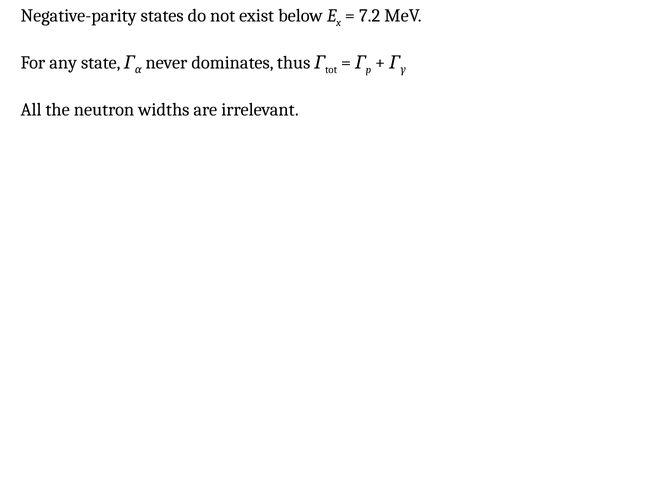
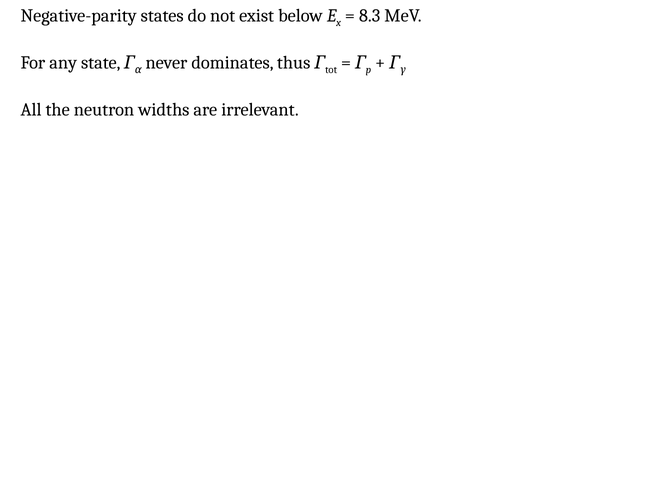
7.2: 7.2 -> 8.3 (370, 16)
